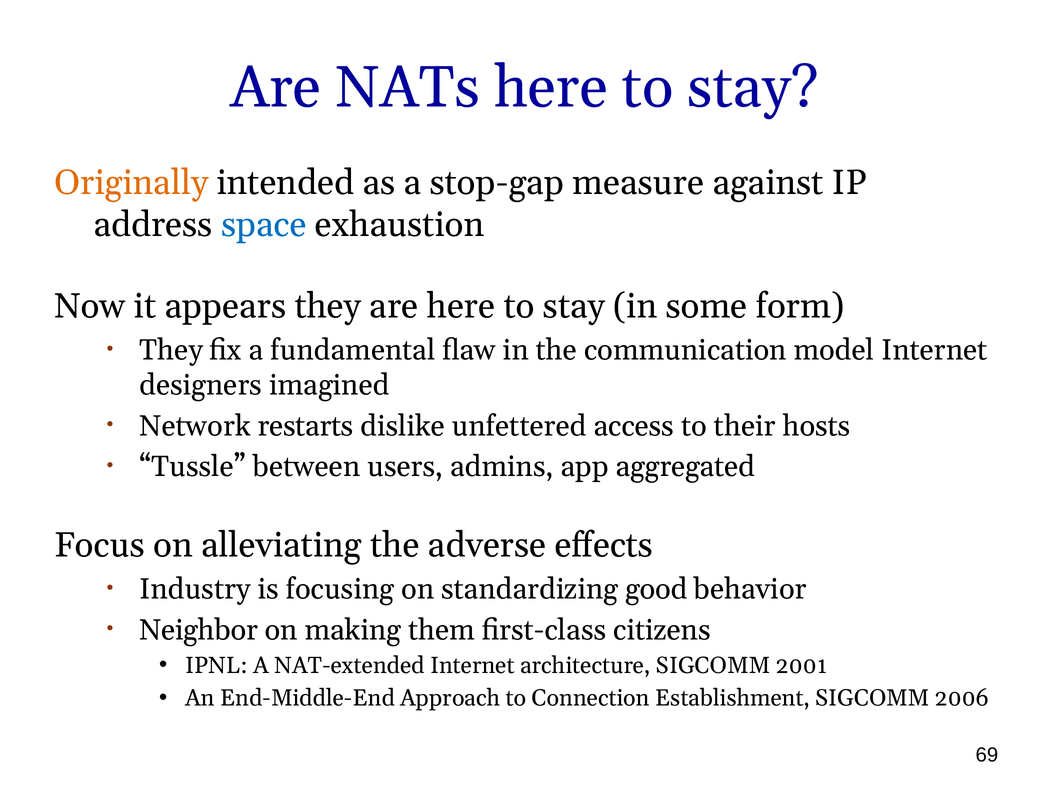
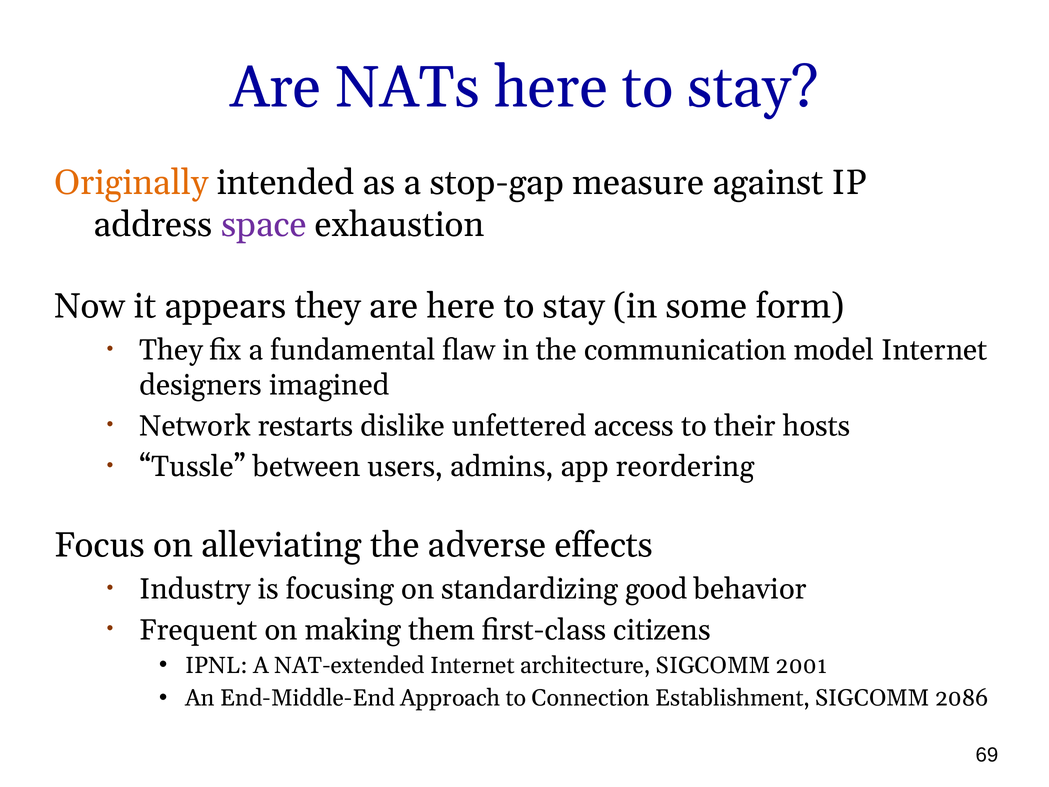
space colour: blue -> purple (264, 225)
aggregated: aggregated -> reordering (685, 467)
Neighbor: Neighbor -> Frequent (198, 630)
2006: 2006 -> 2086 (962, 698)
